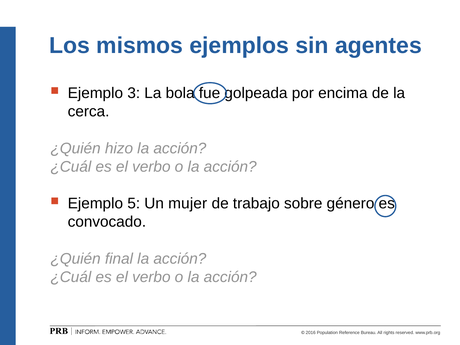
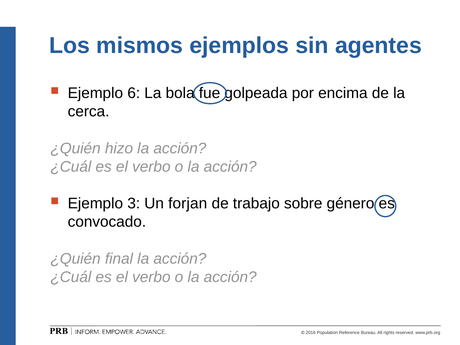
3: 3 -> 6 (134, 93)
5: 5 -> 3 (134, 203)
mujer: mujer -> forjan (188, 203)
